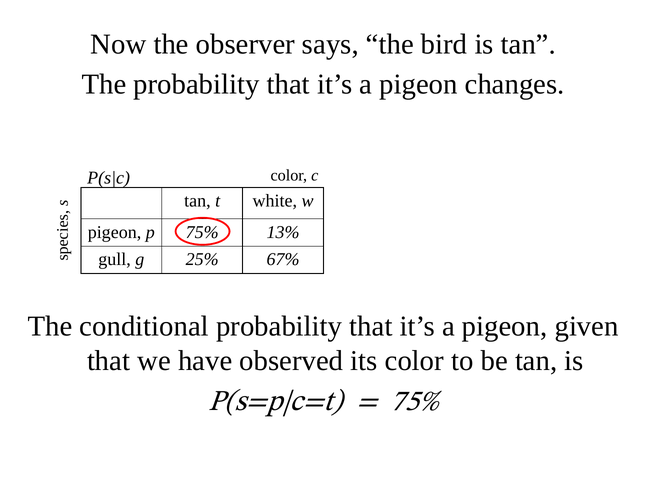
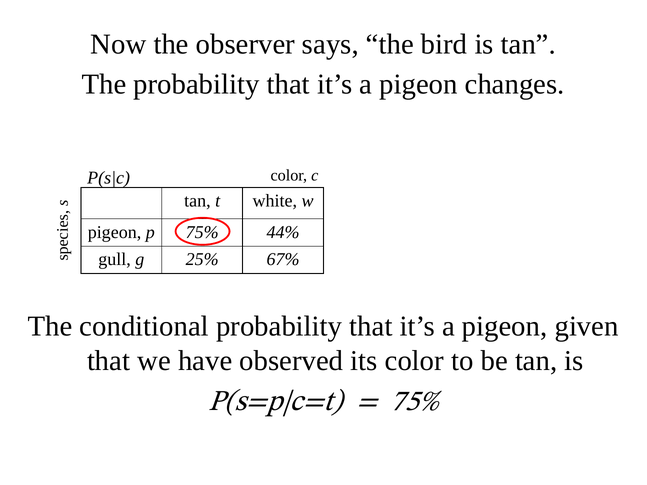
13%: 13% -> 44% (283, 232)
